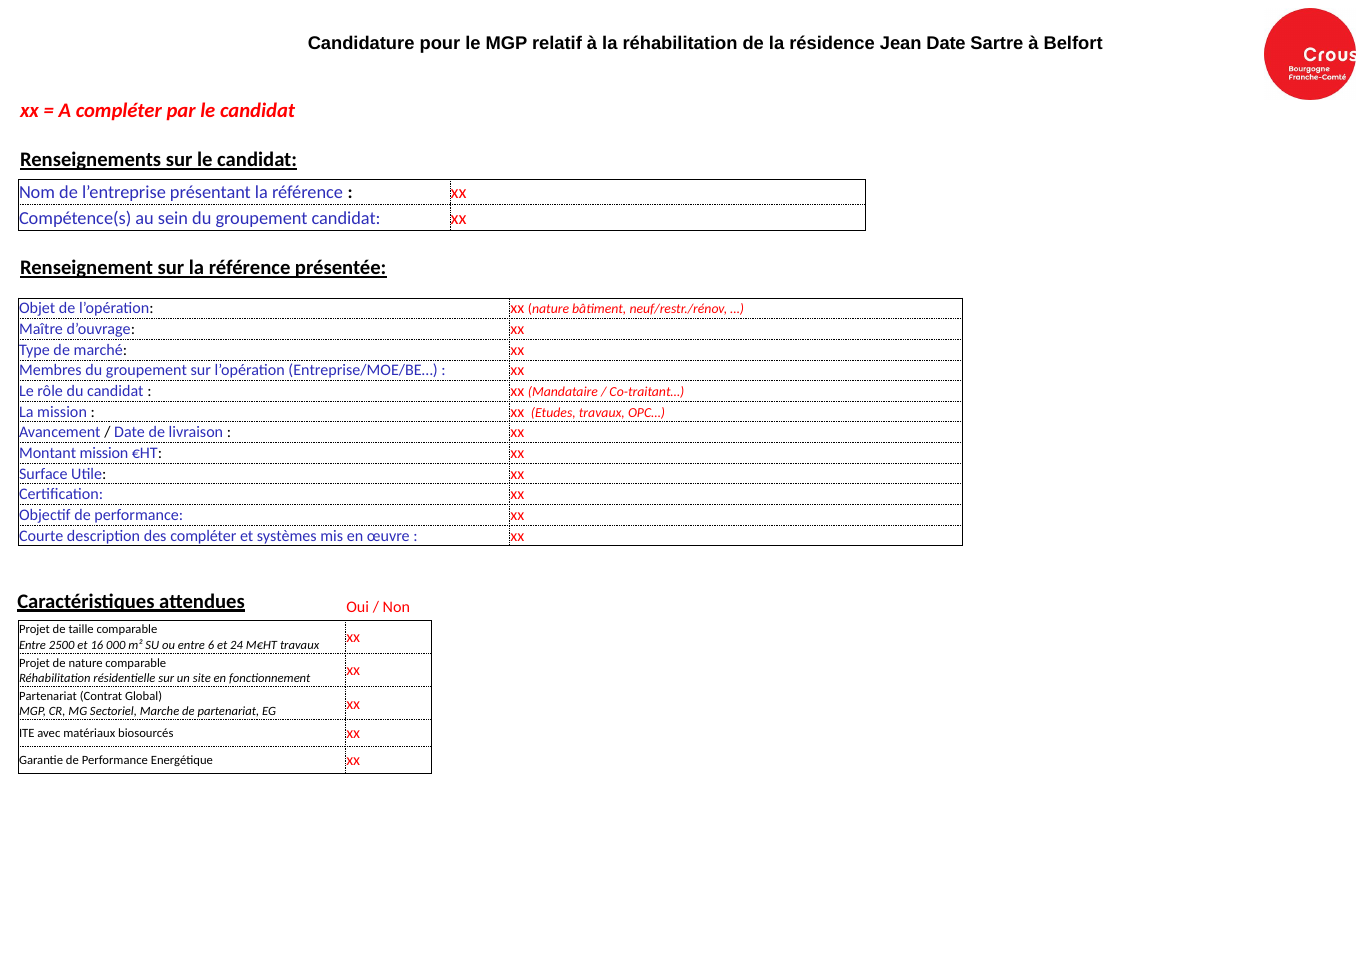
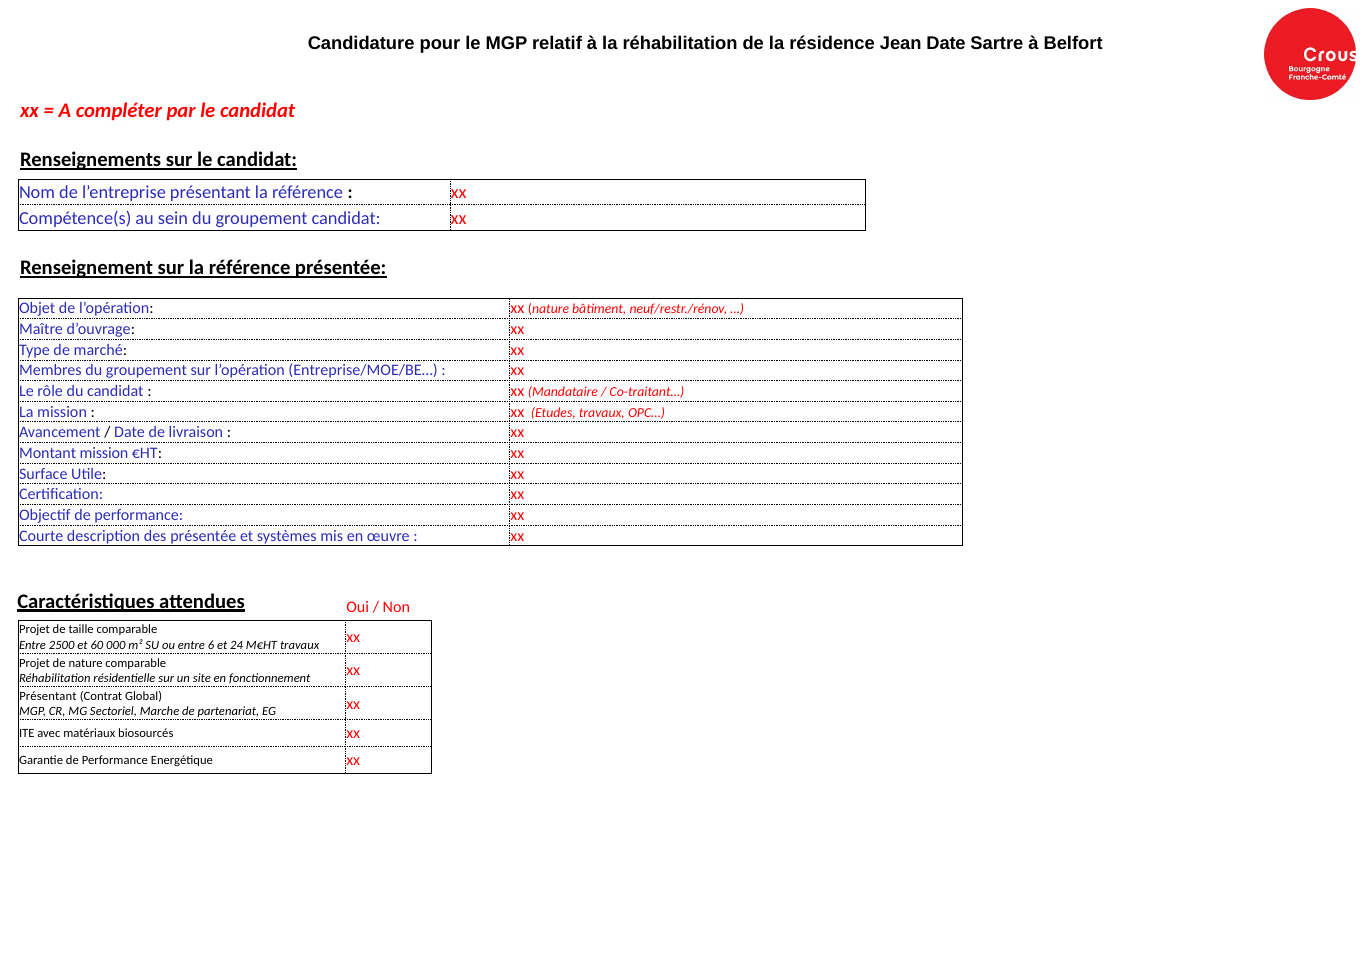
des compléter: compléter -> présentée (203, 536)
16: 16 -> 60 (97, 646)
Partenariat: Partenariat -> Présentant (48, 696)
